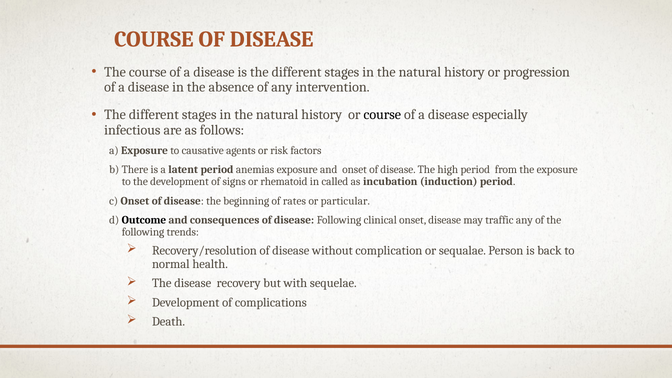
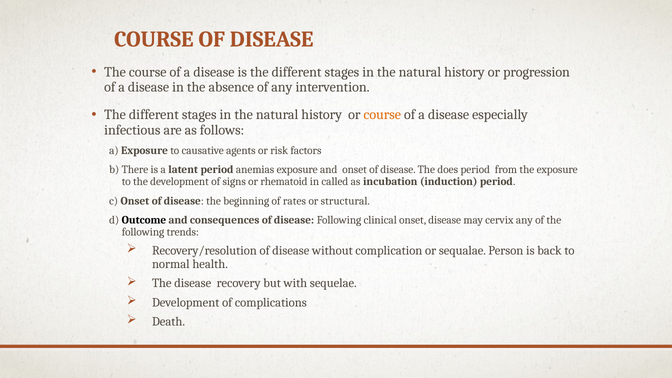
course colour: black -> orange (382, 115)
high: high -> does (448, 170)
particular: particular -> structural (345, 201)
traffic: traffic -> cervix (499, 220)
